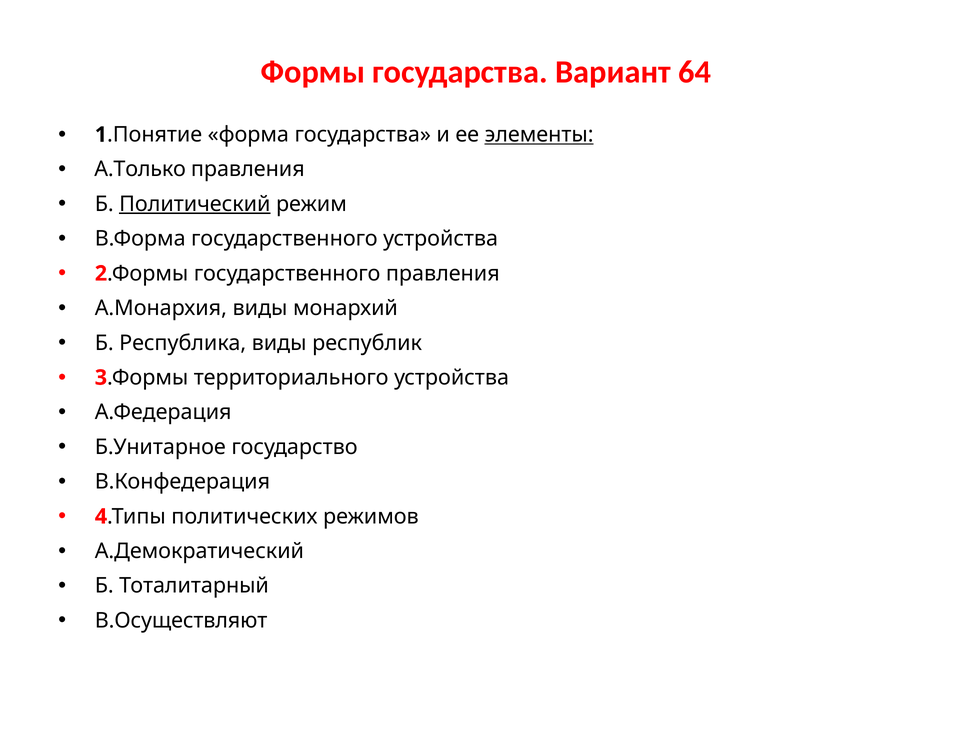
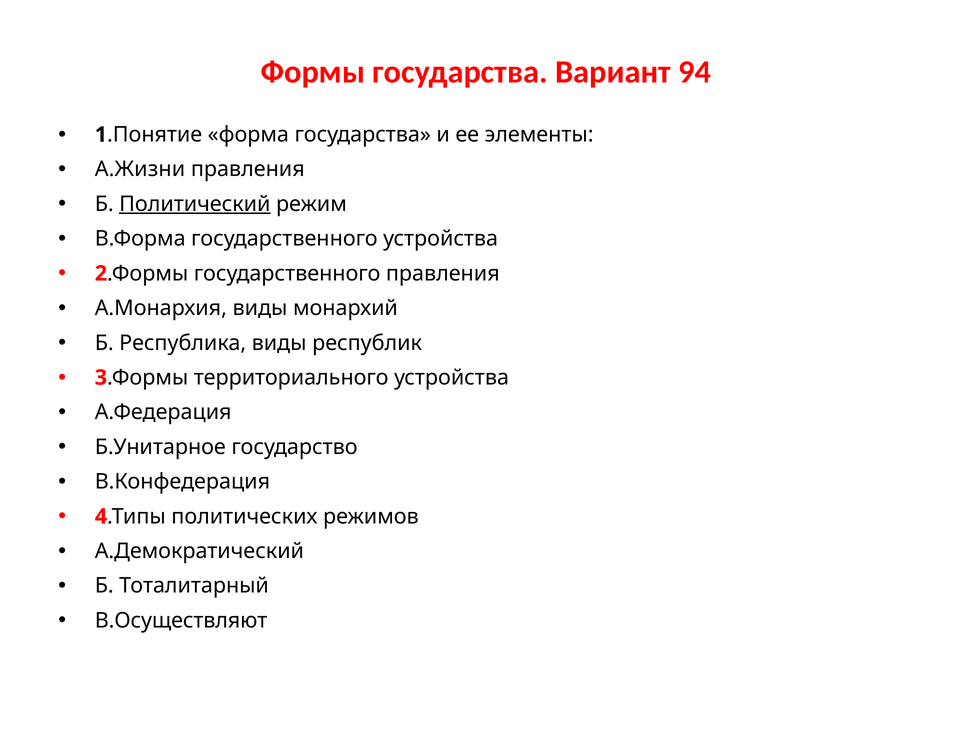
64: 64 -> 94 (695, 72)
элементы underline: present -> none (539, 135)
А.Только: А.Только -> А.Жизни (140, 169)
